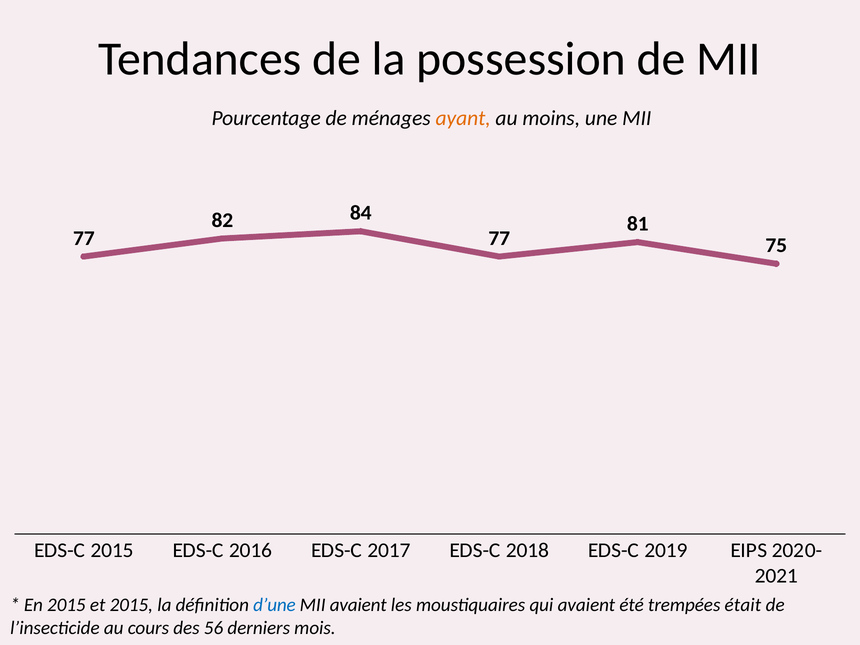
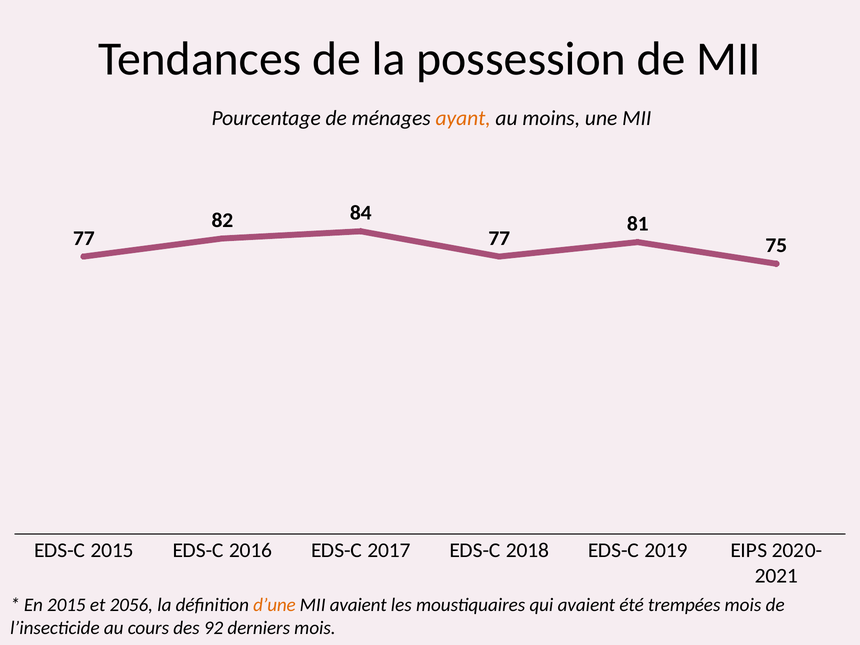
et 2015: 2015 -> 2056 (131, 605)
d’une colour: blue -> orange (274, 605)
trempées était: était -> mois (743, 605)
56: 56 -> 92 (214, 628)
